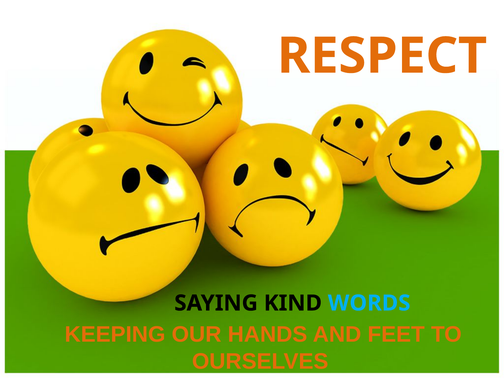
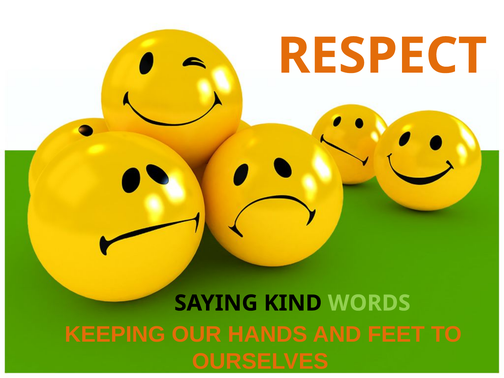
WORDS colour: light blue -> light green (369, 303)
